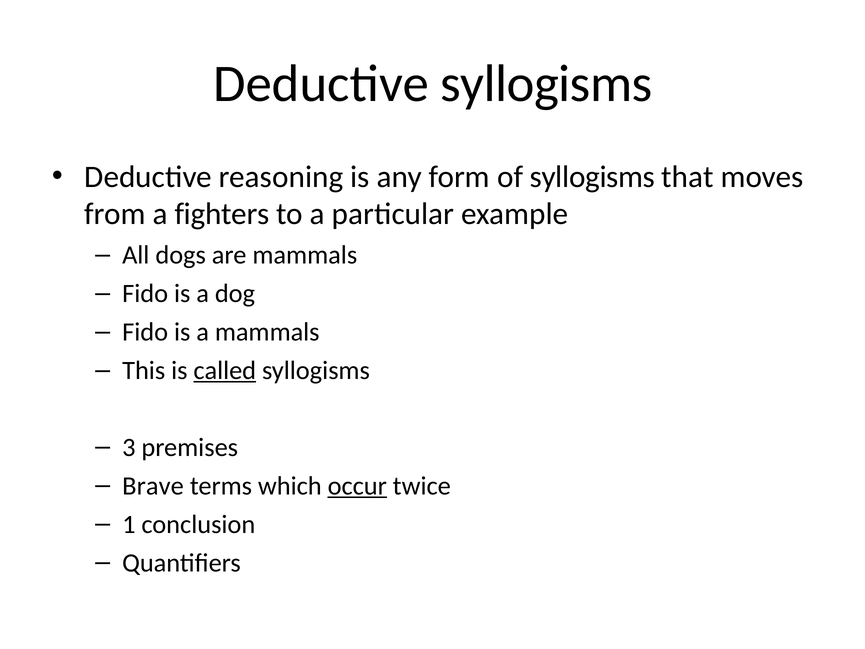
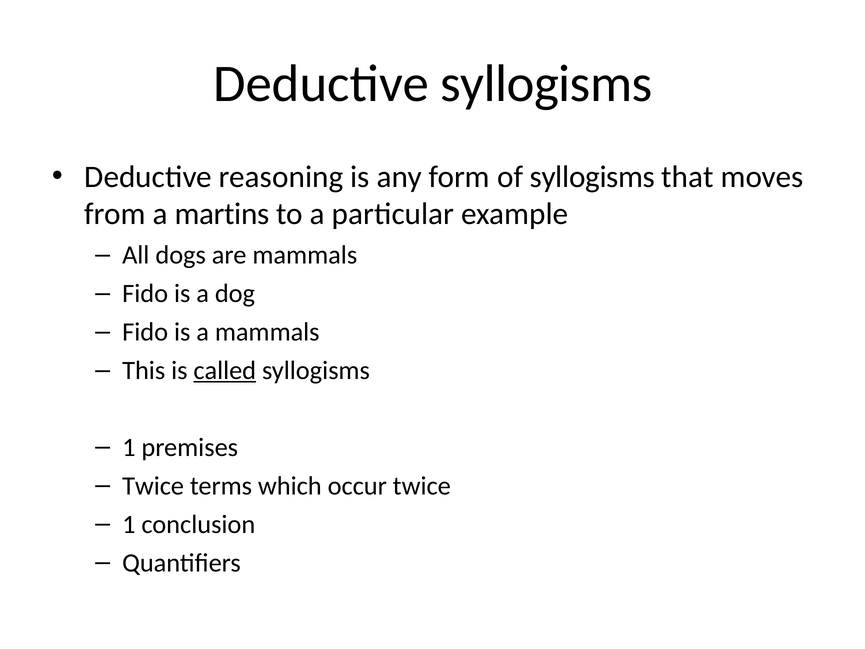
fighters: fighters -> martins (222, 214)
3: 3 -> 1 (129, 447)
Brave: Brave -> Twice (153, 486)
occur underline: present -> none (357, 486)
